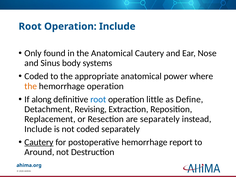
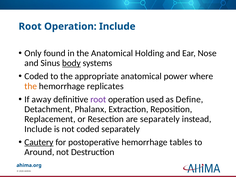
Anatomical Cautery: Cautery -> Holding (150, 53)
body underline: none -> present (71, 63)
hemorrhage operation: operation -> replicates (105, 86)
along: along -> away (41, 99)
root colour: blue -> purple (98, 99)
little: little -> used (155, 99)
Revising: Revising -> Phalanx (91, 109)
report: report -> tables (181, 142)
